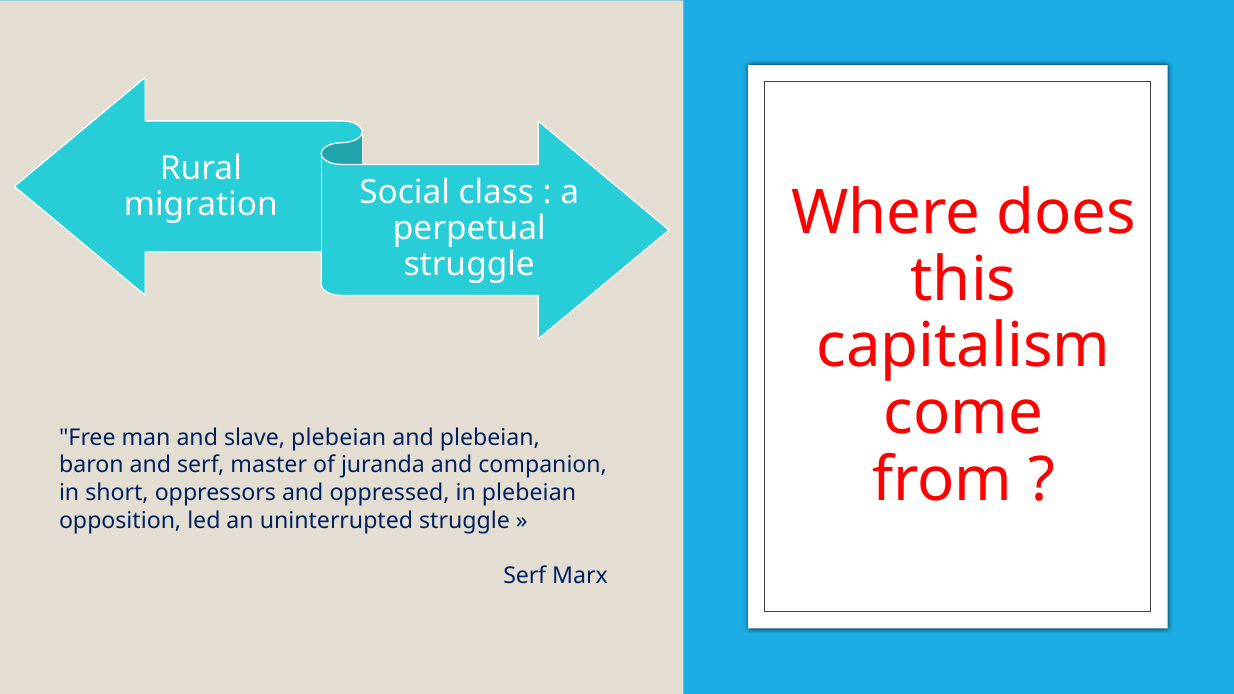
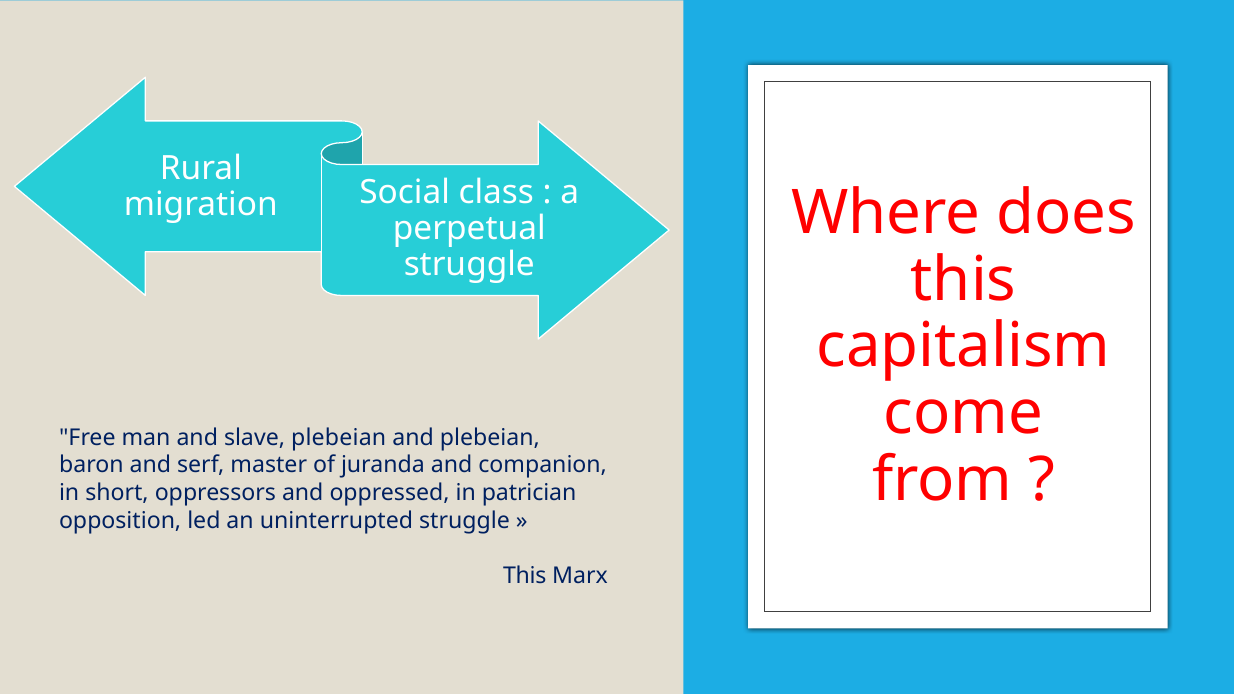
in plebeian: plebeian -> patrician (529, 493)
Serf: Serf -> This (525, 576)
